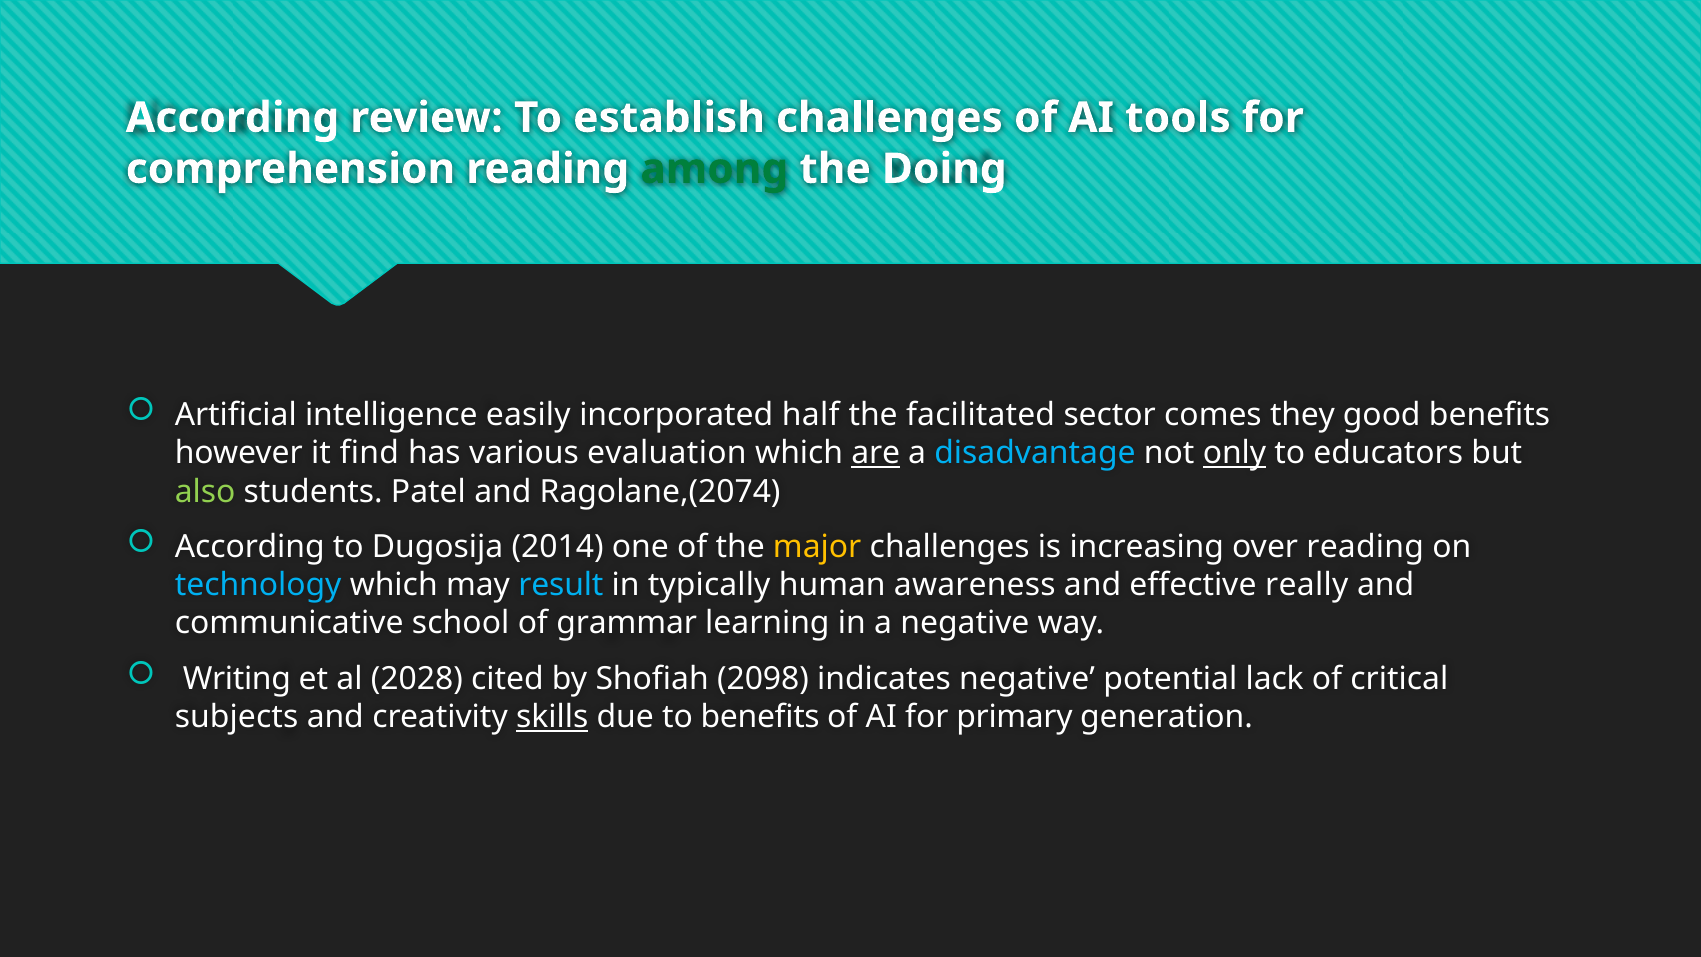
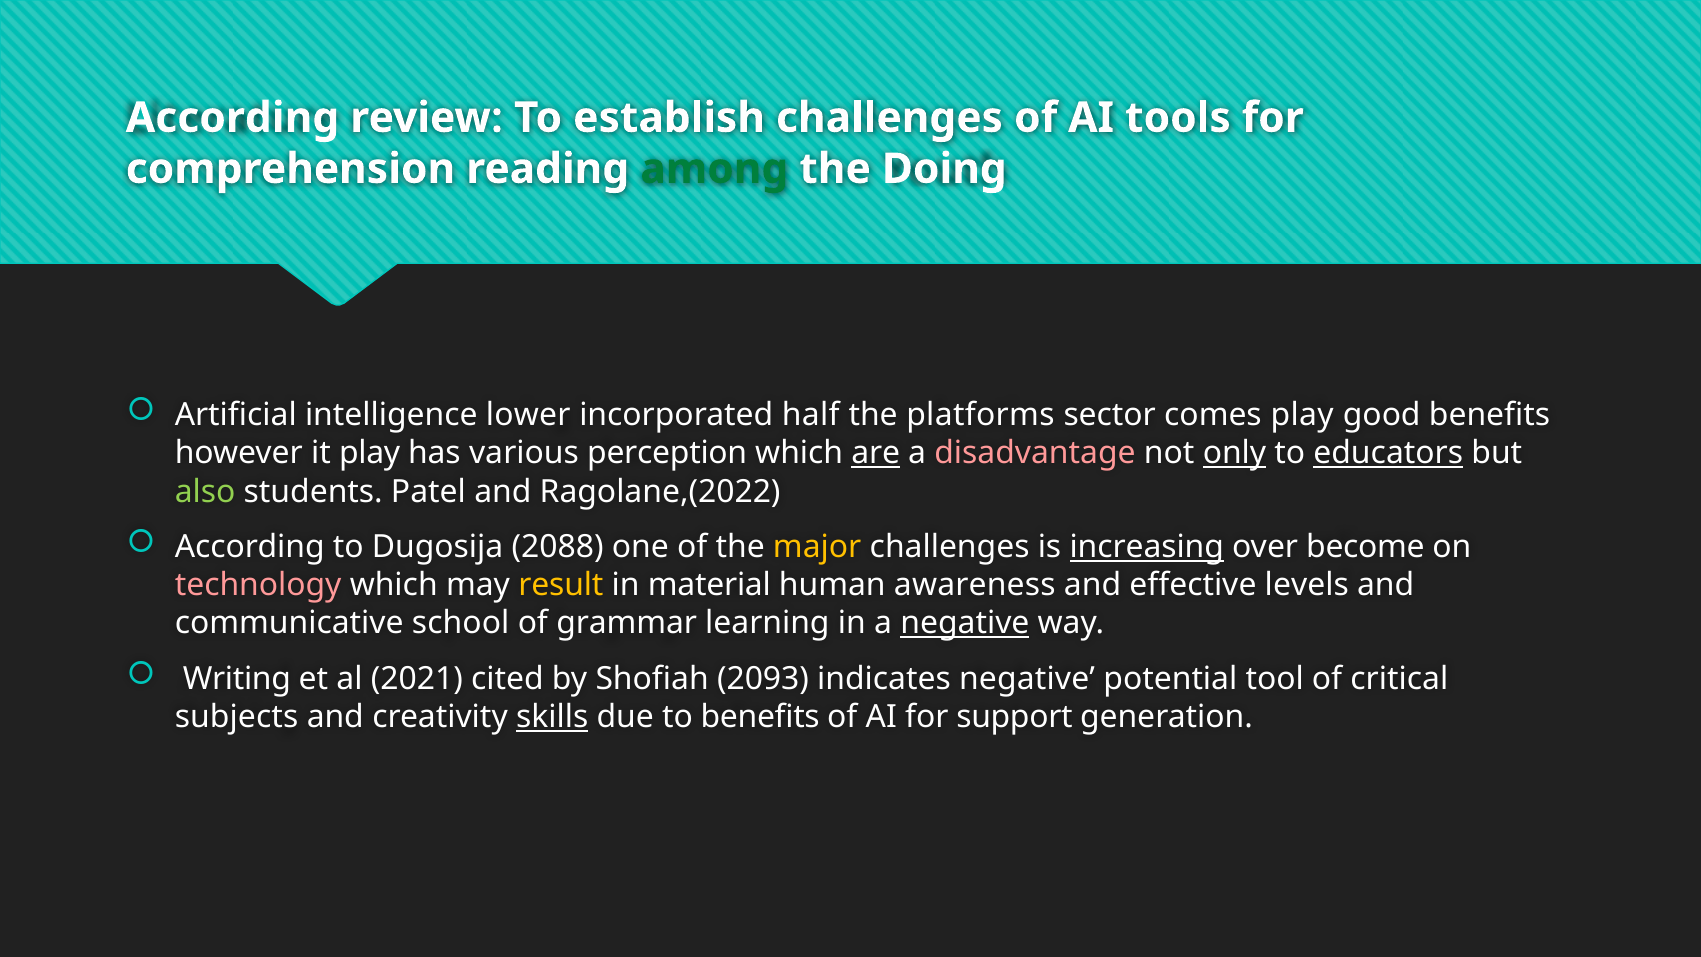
easily: easily -> lower (528, 415)
facilitated: facilitated -> platforms (980, 415)
comes they: they -> play (1302, 415)
it find: find -> play (370, 453)
evaluation: evaluation -> perception (667, 453)
disadvantage colour: light blue -> pink (1035, 453)
educators underline: none -> present (1388, 453)
Ragolane,(2074: Ragolane,(2074 -> Ragolane,(2022 (660, 491)
2014: 2014 -> 2088 (558, 547)
increasing underline: none -> present (1147, 547)
over reading: reading -> become (1365, 547)
technology colour: light blue -> pink (258, 585)
result colour: light blue -> yellow (561, 585)
typically: typically -> material (709, 585)
really: really -> levels (1307, 585)
negative underline: none -> present (965, 623)
2028: 2028 -> 2021 (417, 679)
2098: 2098 -> 2093 (763, 679)
lack: lack -> tool (1275, 679)
primary: primary -> support (1014, 717)
